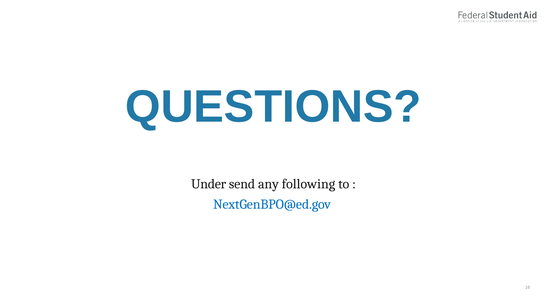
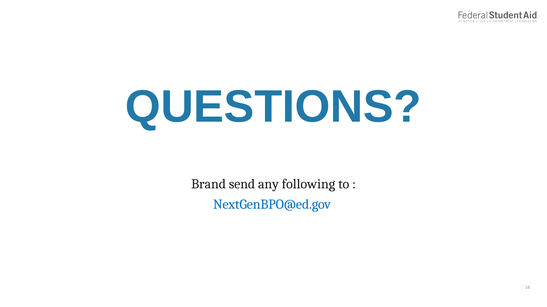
Under: Under -> Brand (209, 184)
